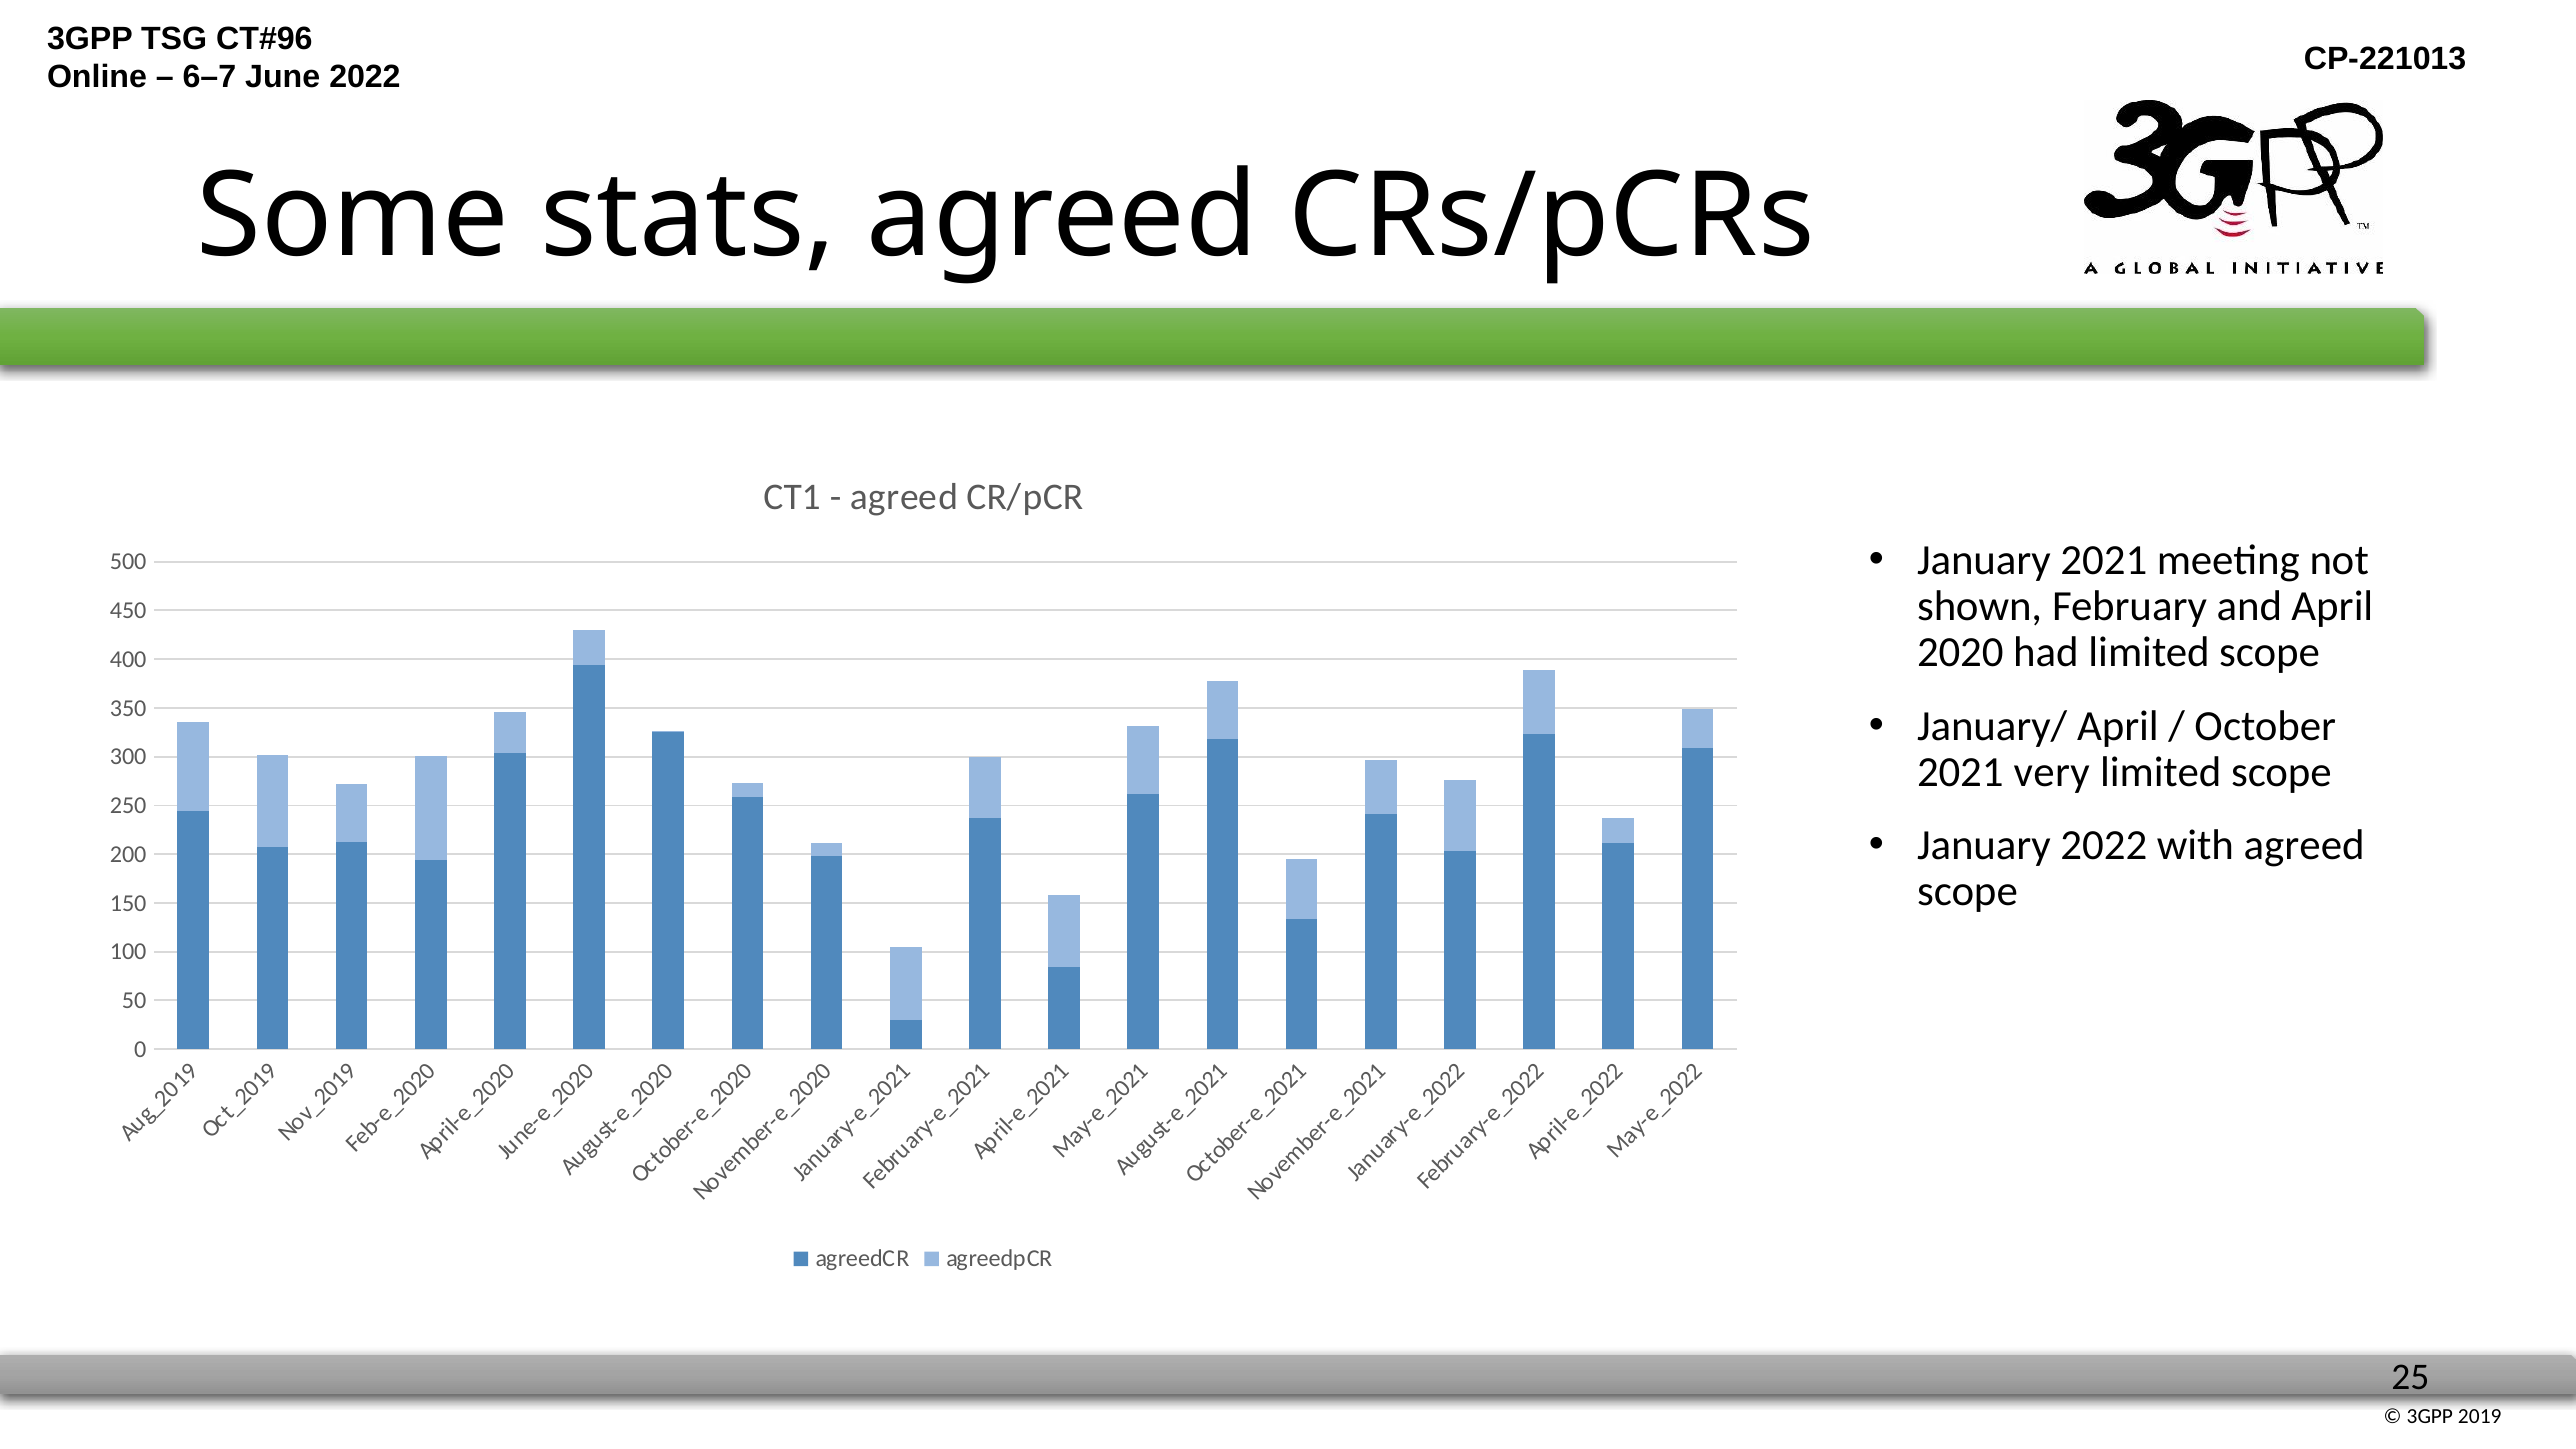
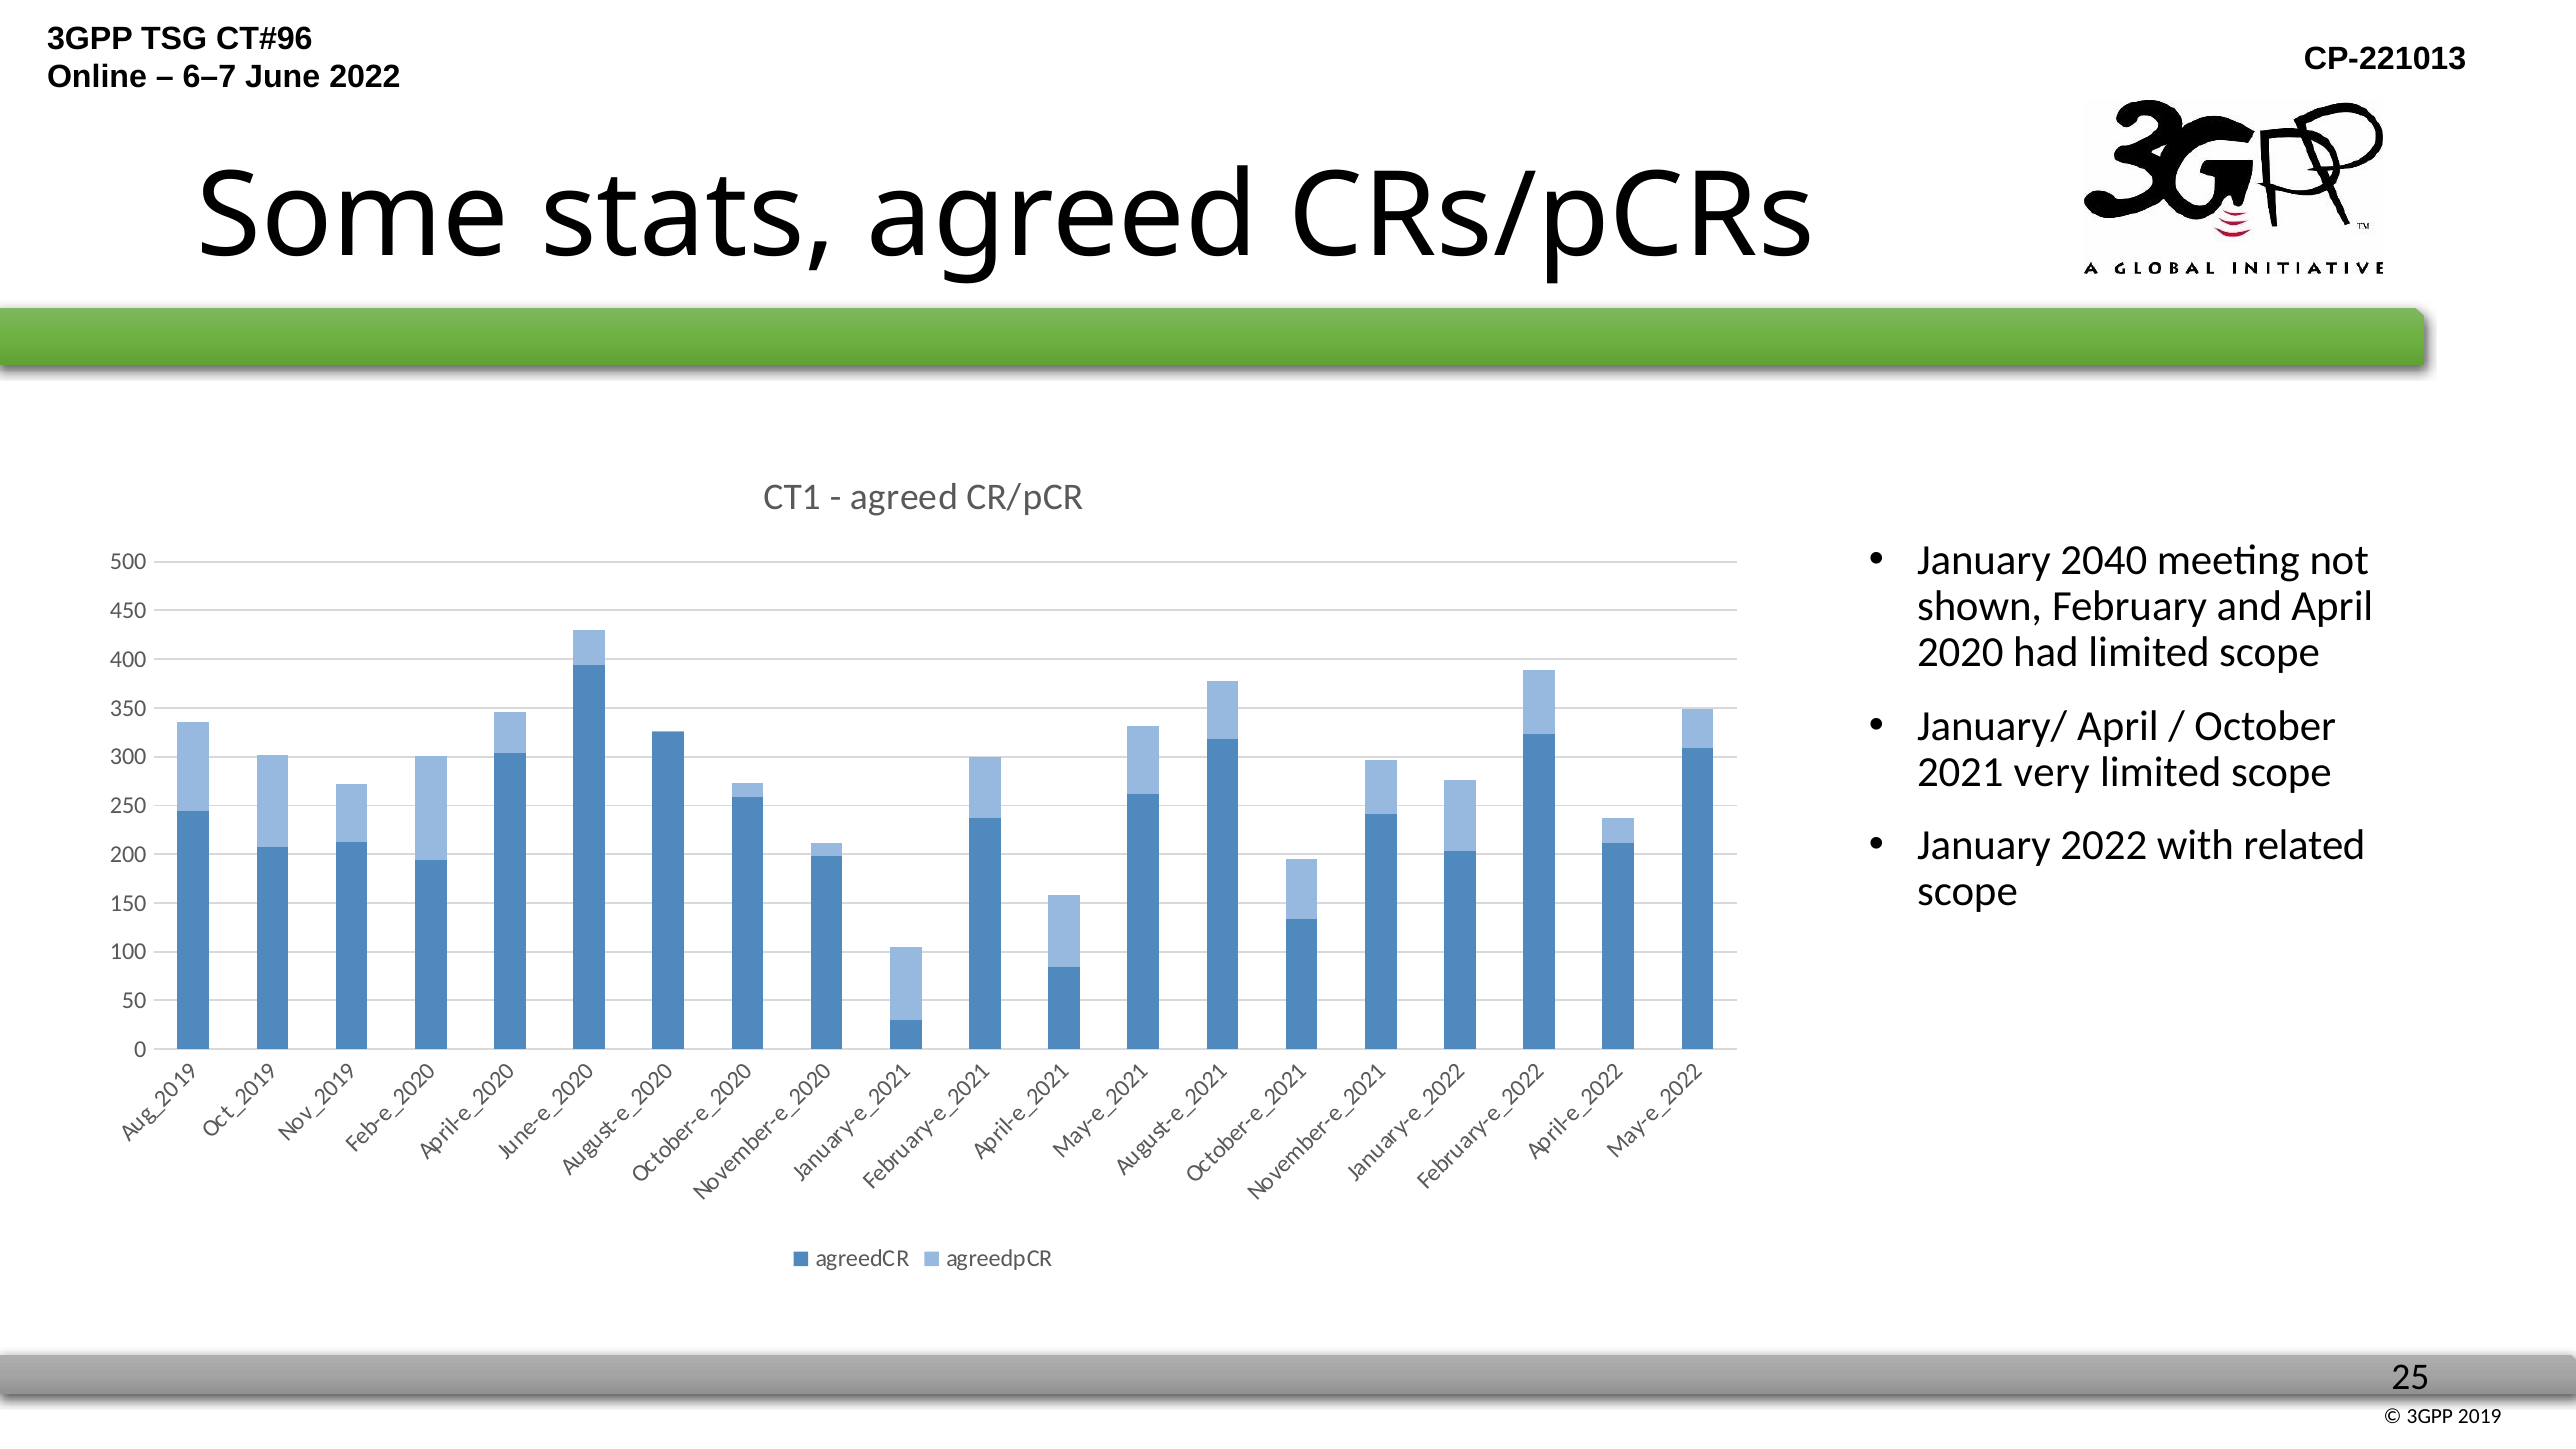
January 2021: 2021 -> 2040 (2104, 560)
with agreed: agreed -> related (2304, 845)
